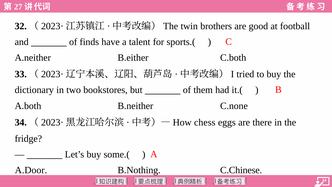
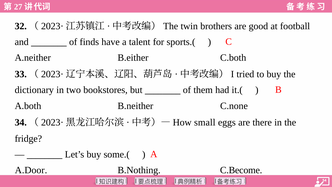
chess: chess -> small (205, 122)
C.Chinese: C.Chinese -> C.Become (241, 170)
